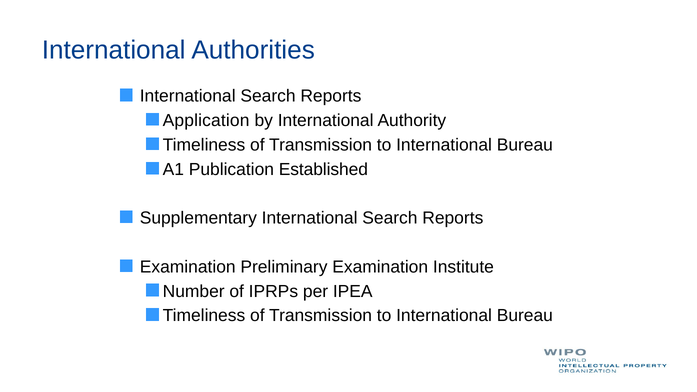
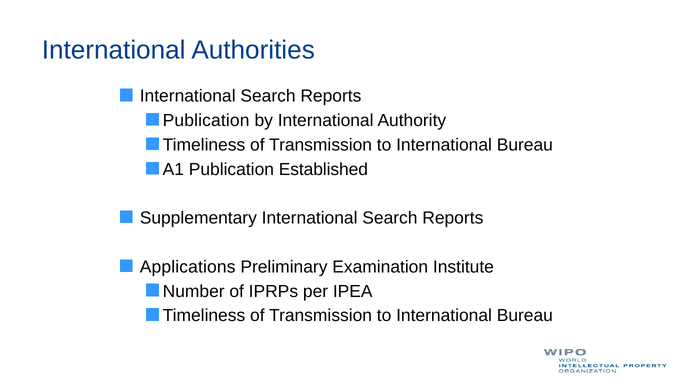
Application: Application -> Publication (206, 121)
Examination: Examination -> Applications (188, 267)
